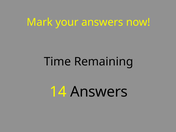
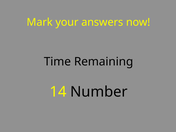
14 Answers: Answers -> Number (99, 92)
